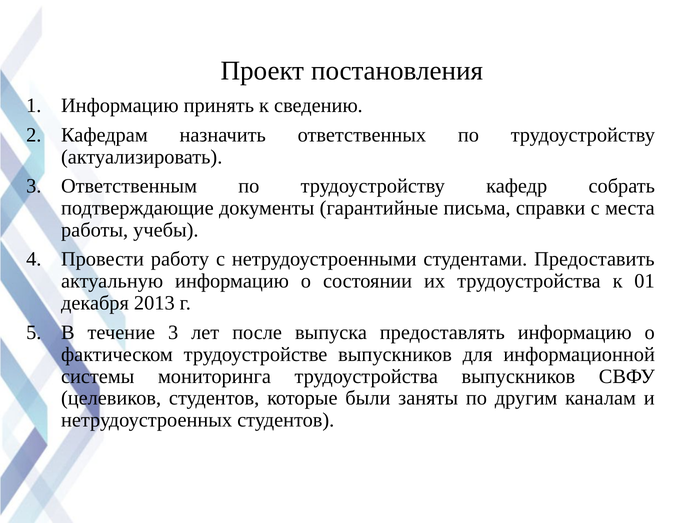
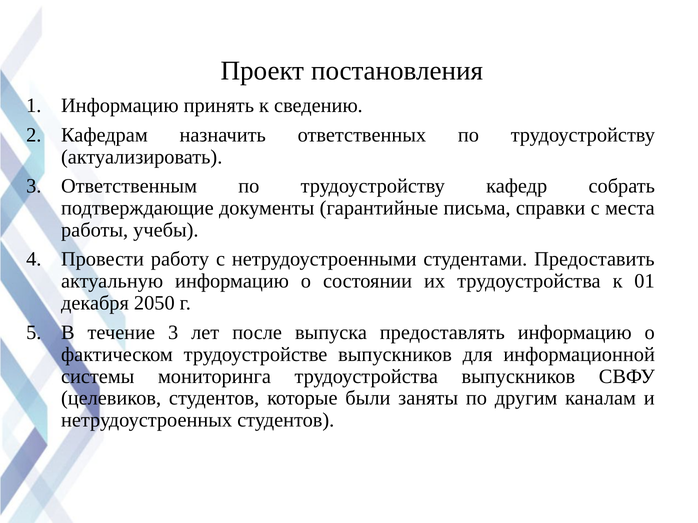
2013: 2013 -> 2050 (154, 303)
